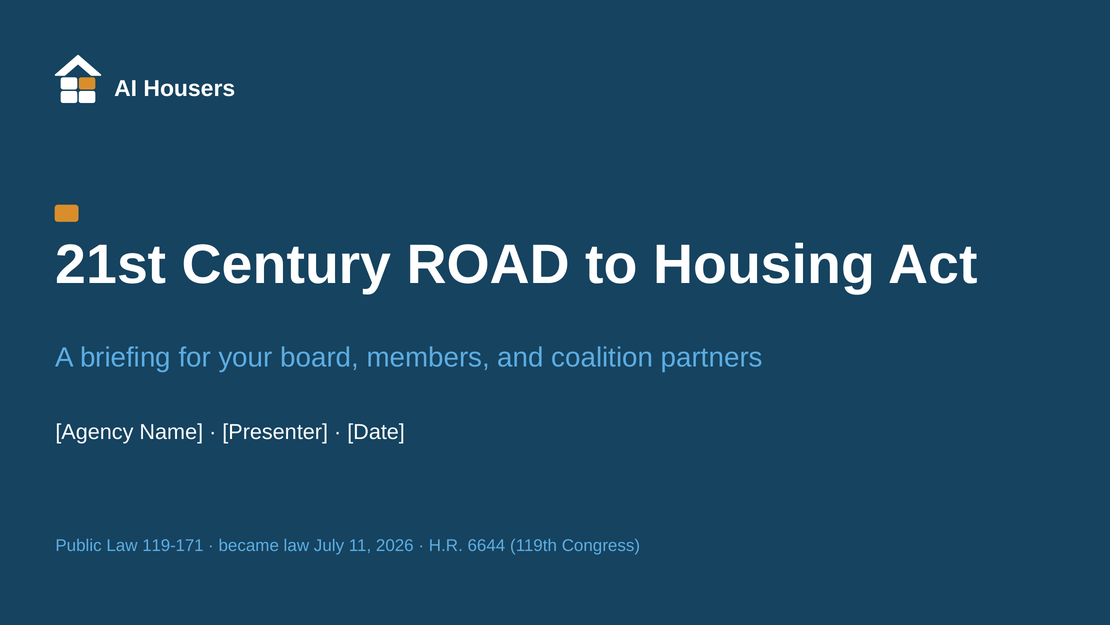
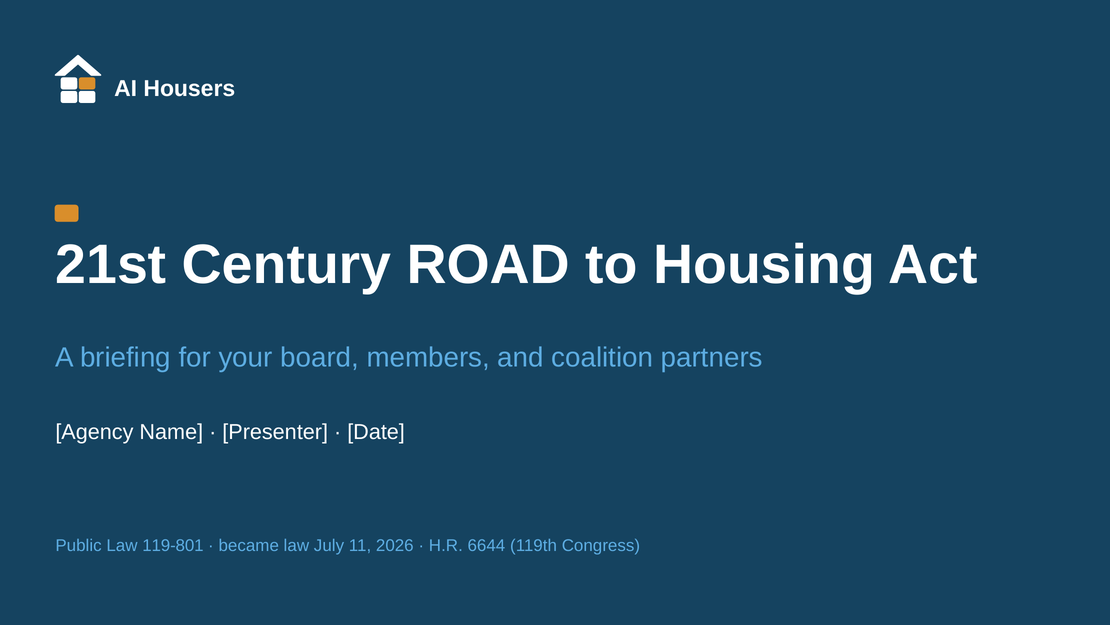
119-171: 119-171 -> 119-801 (173, 545)
